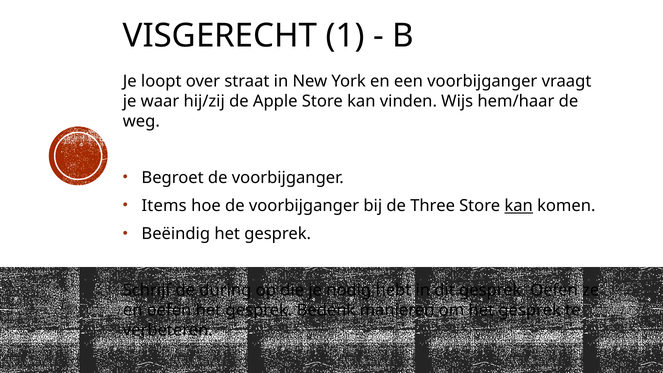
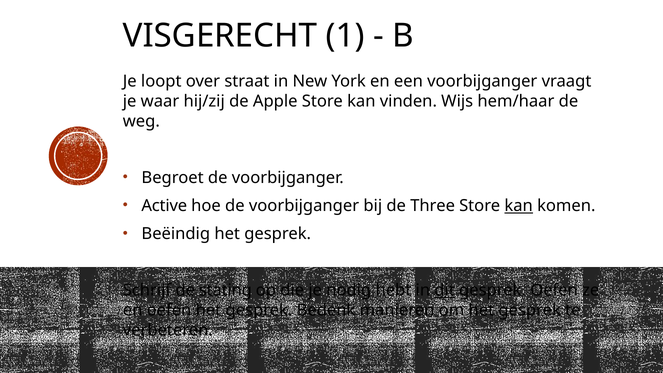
Items: Items -> Active (164, 206)
during: during -> stating (225, 290)
dit underline: none -> present (445, 290)
